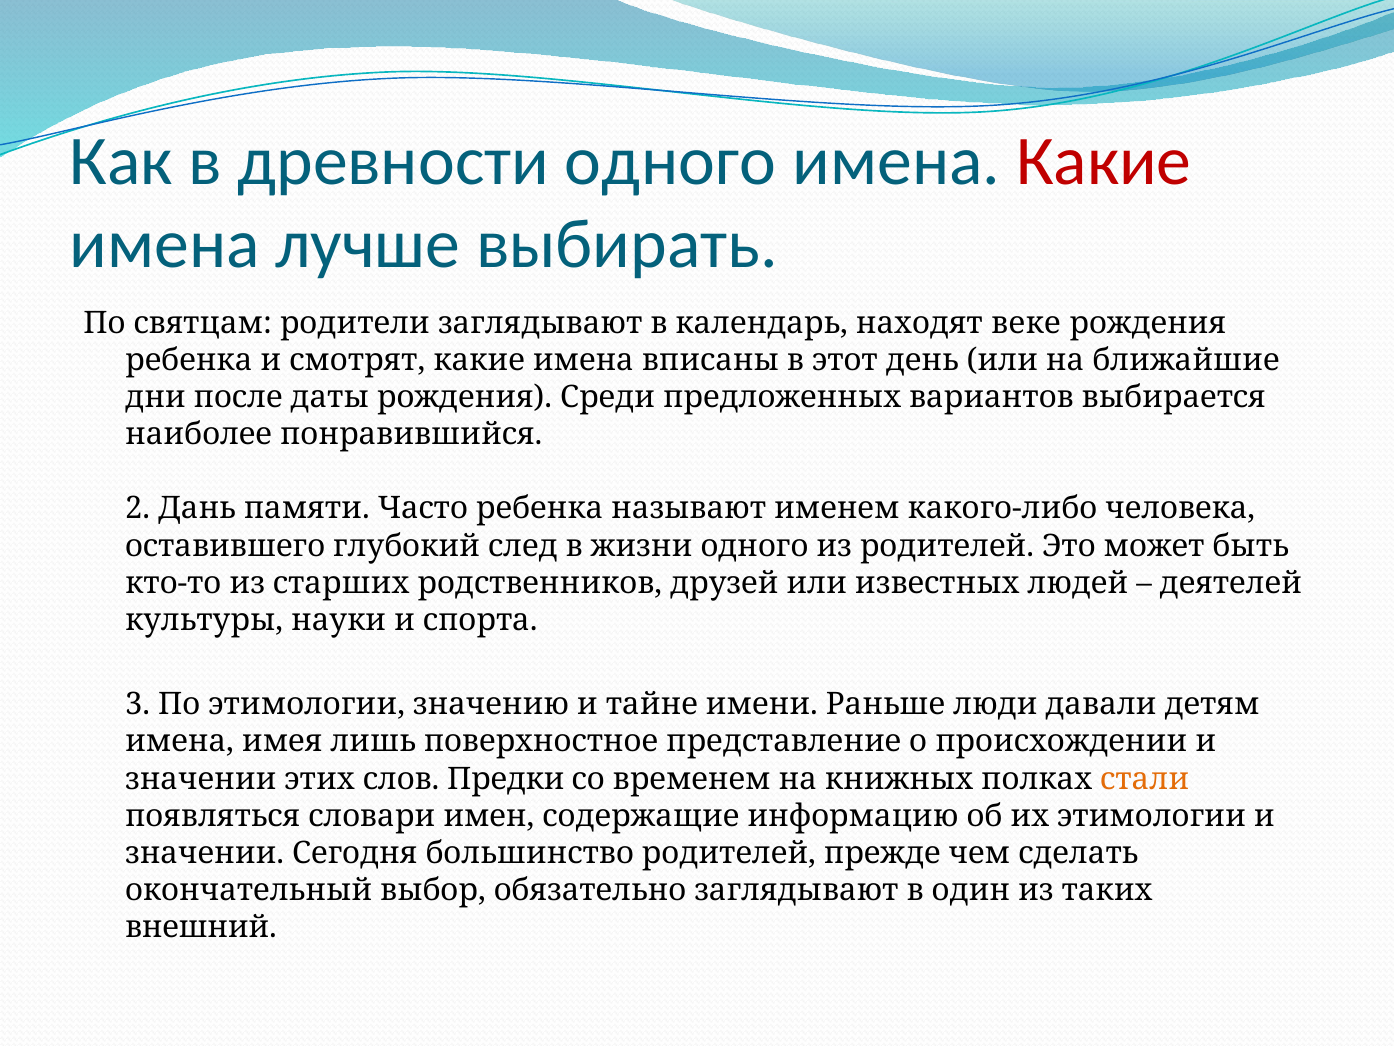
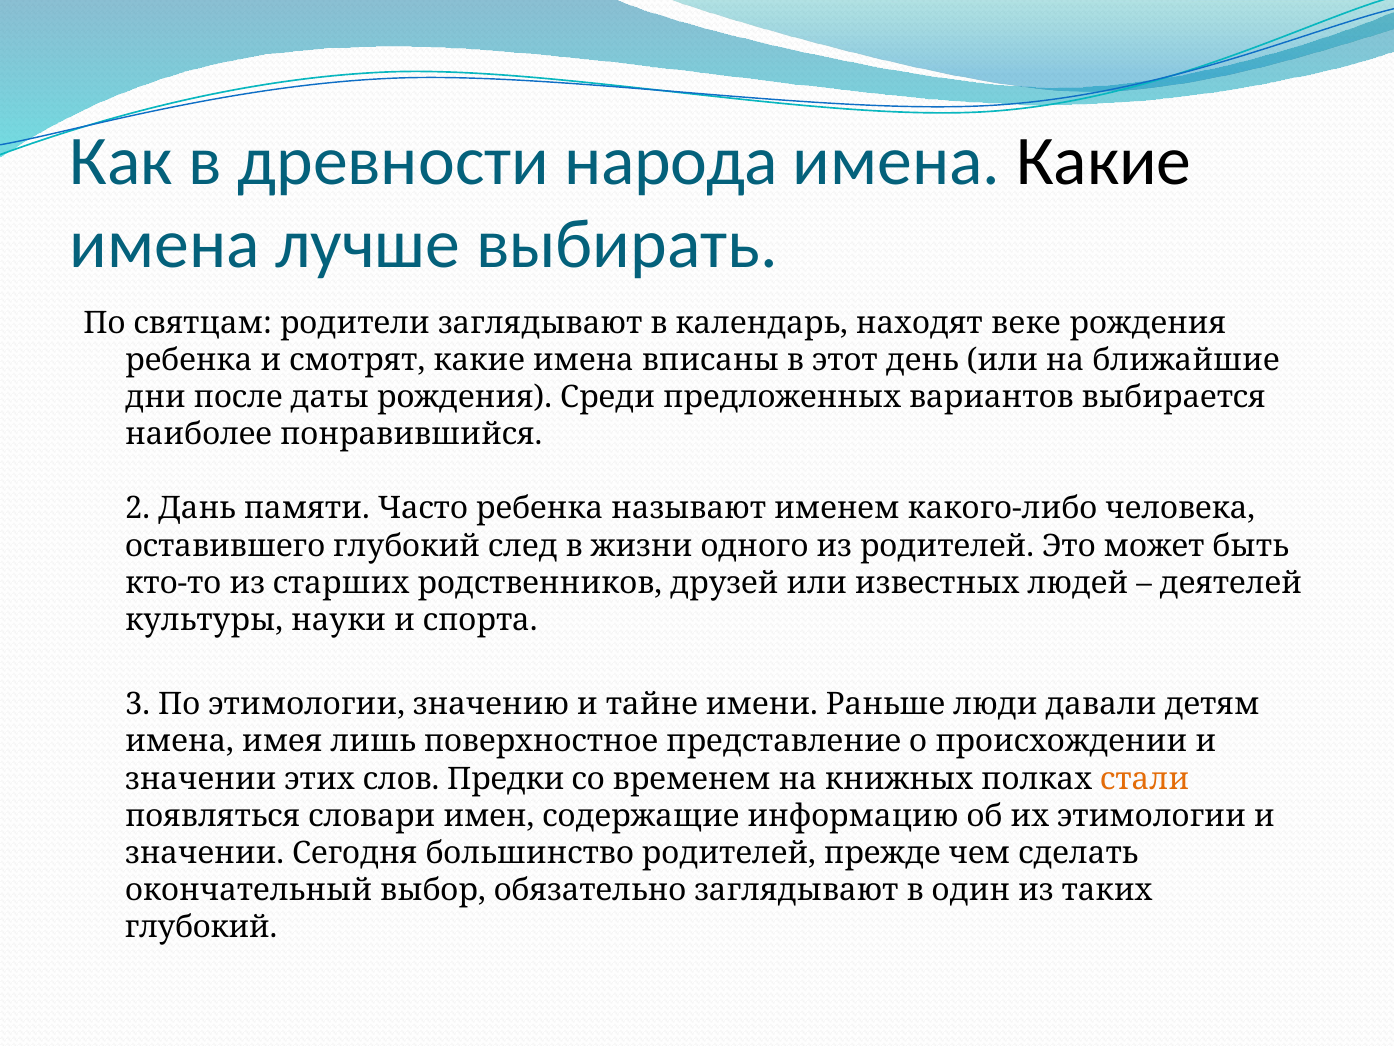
древности одного: одного -> народа (671, 161)
Какие colour: red -> black (1104, 161)
внешний: внешний -> глубокий (201, 927)
